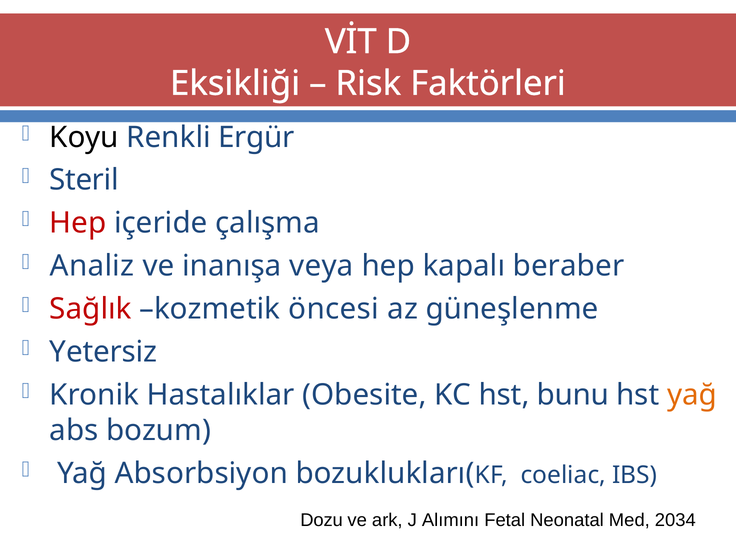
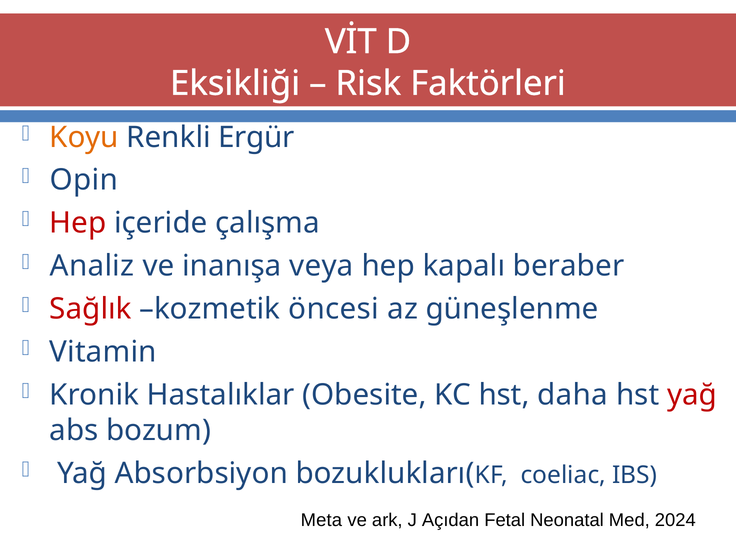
Koyu colour: black -> orange (84, 137)
Steril: Steril -> Opin (84, 180)
Yetersiz: Yetersiz -> Vitamin (103, 352)
bunu: bunu -> daha (573, 395)
yağ colour: orange -> red (692, 395)
Dozu: Dozu -> Meta (321, 520)
Alımını: Alımını -> Açıdan (451, 520)
2034: 2034 -> 2024 (675, 520)
